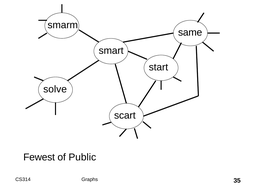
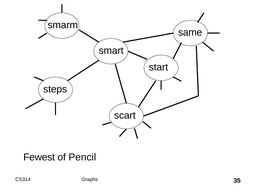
solve: solve -> steps (55, 89)
Public: Public -> Pencil (82, 157)
